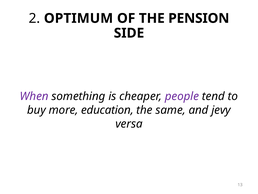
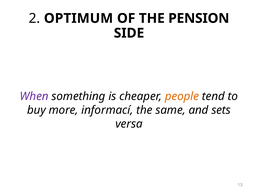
people colour: purple -> orange (182, 96)
education: education -> informací (107, 110)
jevy: jevy -> sets (221, 110)
